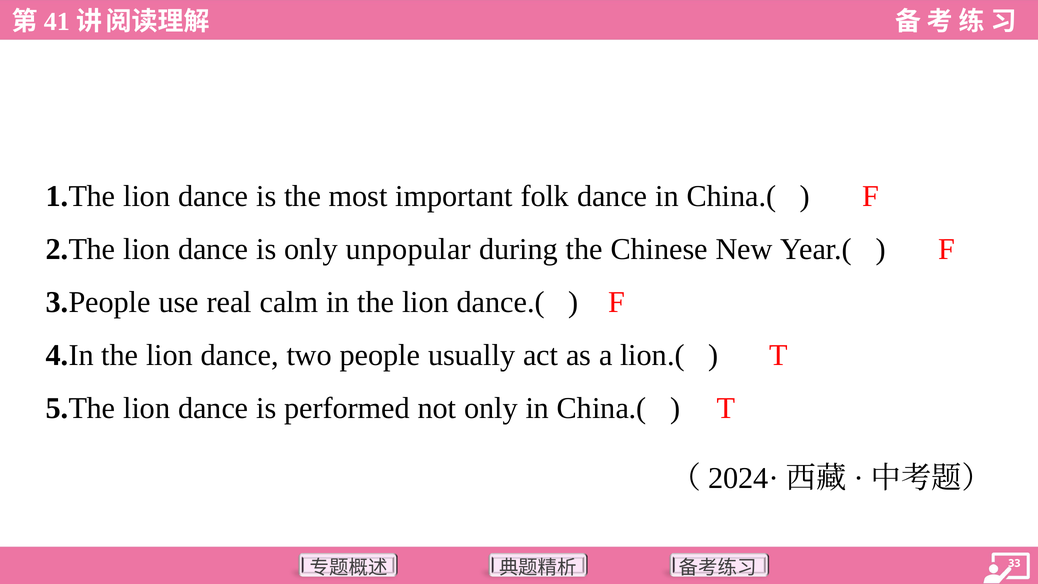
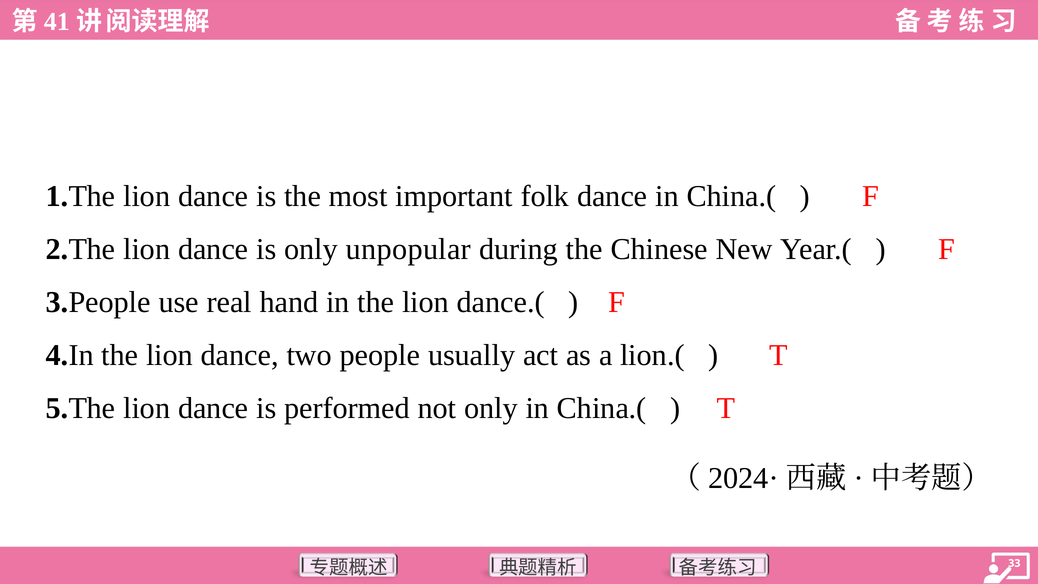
calm: calm -> hand (289, 302)
